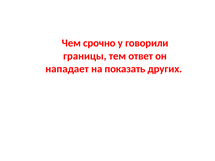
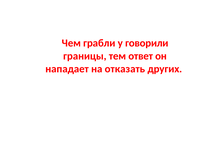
срочно: срочно -> грабли (99, 43)
показать: показать -> отказать (125, 69)
